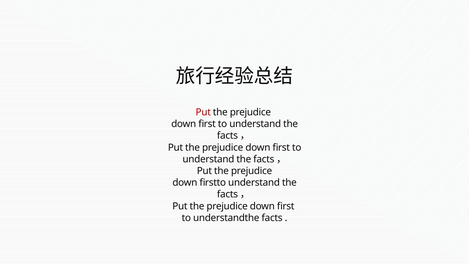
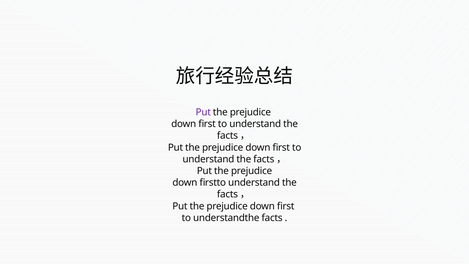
Put colour: red -> purple (203, 112)
